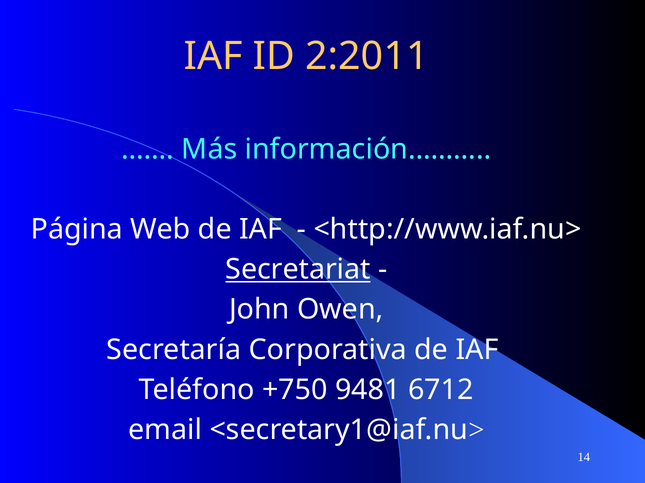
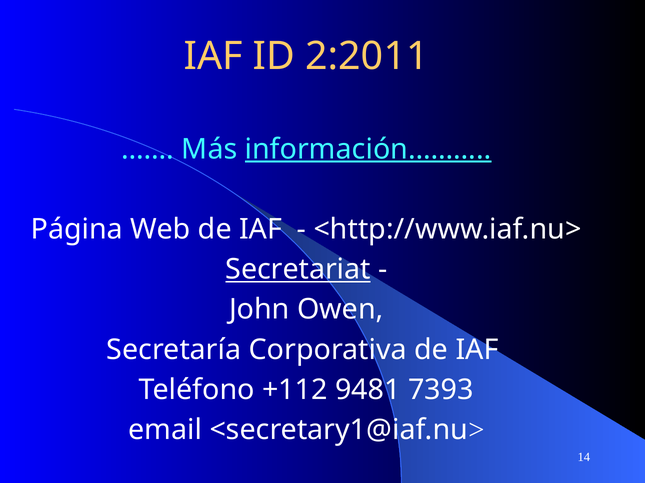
información……… underline: none -> present (368, 149)
+750: +750 -> +112 (295, 390)
6712: 6712 -> 7393 (441, 390)
